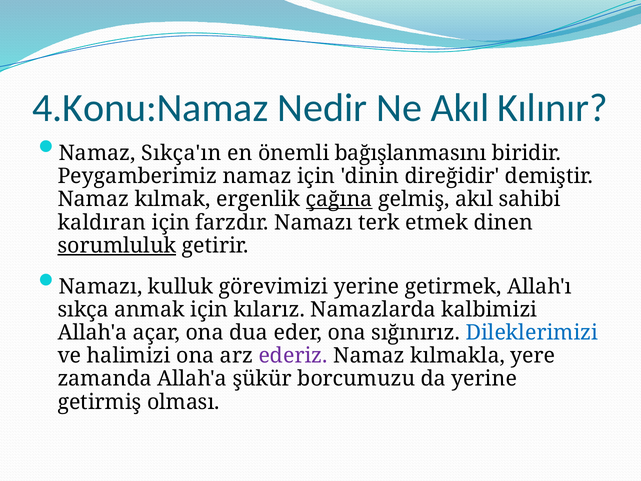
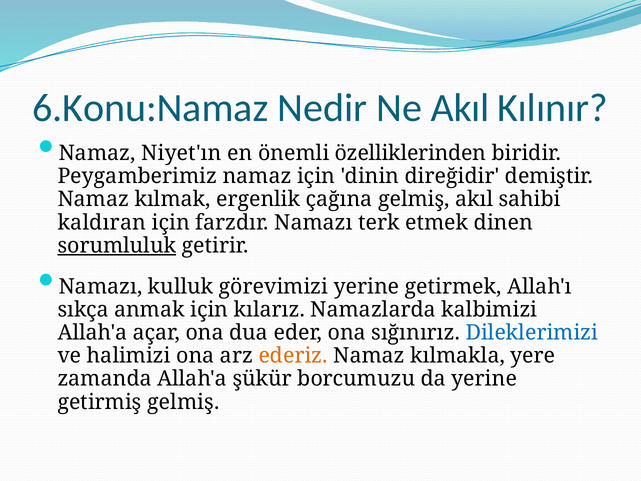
4.Konu:Namaz: 4.Konu:Namaz -> 6.Konu:Namaz (150, 108)
Sıkça'ın: Sıkça'ın -> Niyet'ın (181, 153)
bağışlanmasını: bağışlanmasını -> özelliklerinden (411, 153)
çağına underline: present -> none (339, 199)
ederiz colour: purple -> orange (293, 356)
getirmiş olması: olması -> gelmiş (183, 402)
